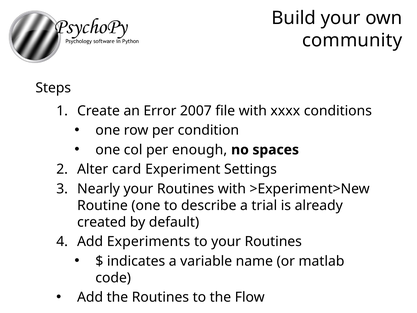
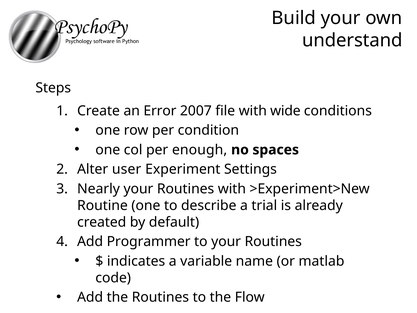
community: community -> understand (352, 40)
xxxx: xxxx -> wide (285, 111)
card: card -> user (127, 169)
Experiments: Experiments -> Programmer (149, 241)
